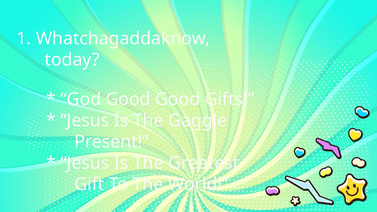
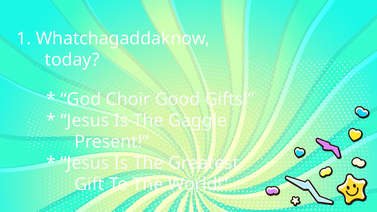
God Good: Good -> Choir (128, 99)
